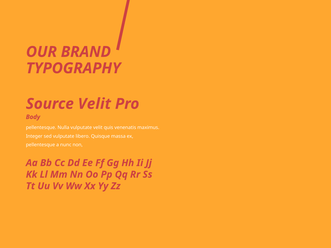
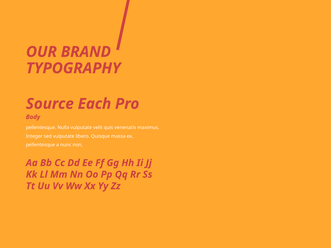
Source Velit: Velit -> Each (94, 104)
